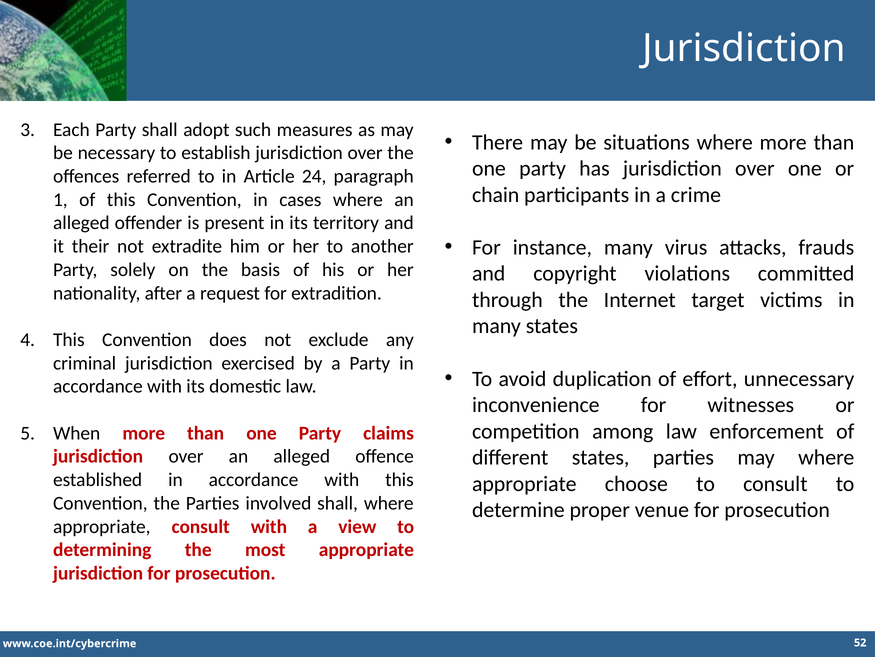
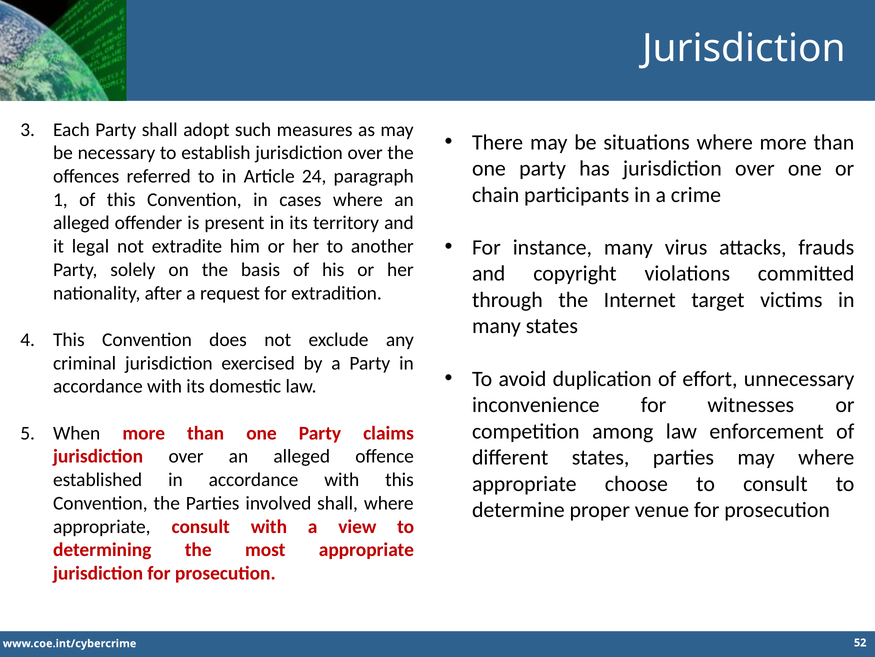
their: their -> legal (90, 246)
